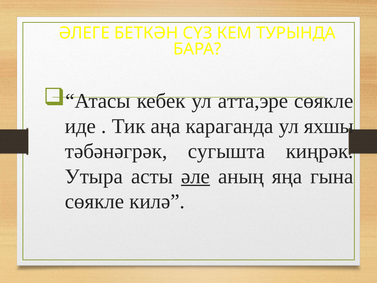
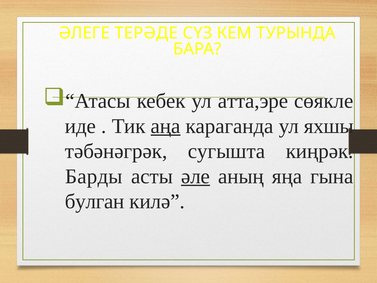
БЕТКӘН: БЕТКӘН -> ТЕРӘДЕ (146, 33)
аңа underline: none -> present (166, 126)
Утыра: Утыра -> Барды (94, 176)
сөякле: сөякле -> булган (95, 201)
